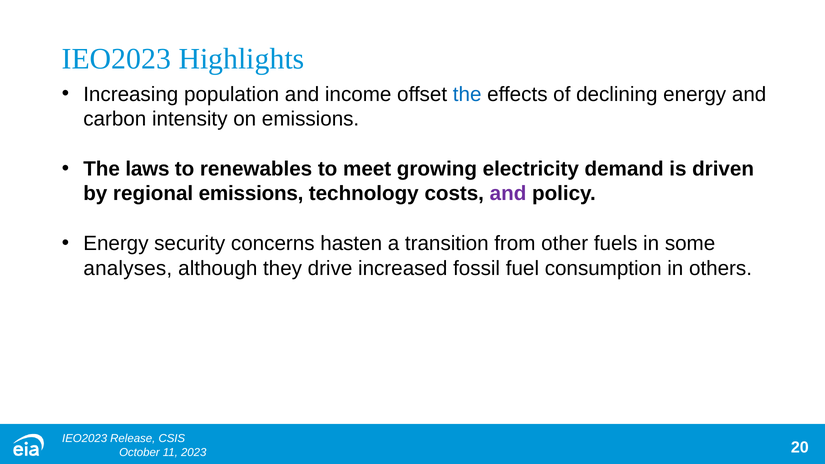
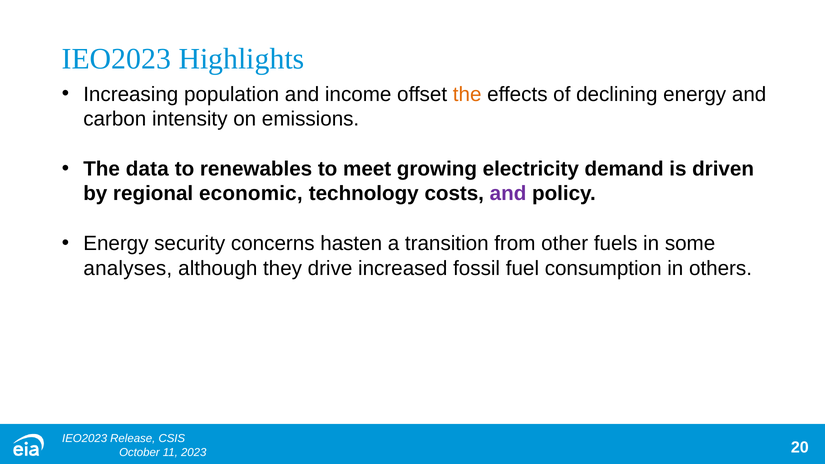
the colour: blue -> orange (467, 94)
laws: laws -> data (147, 169)
regional emissions: emissions -> economic (251, 194)
